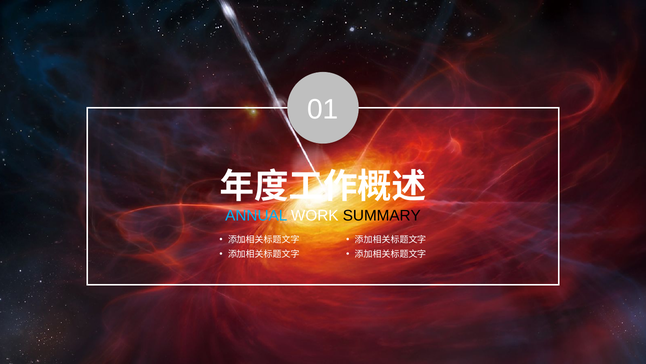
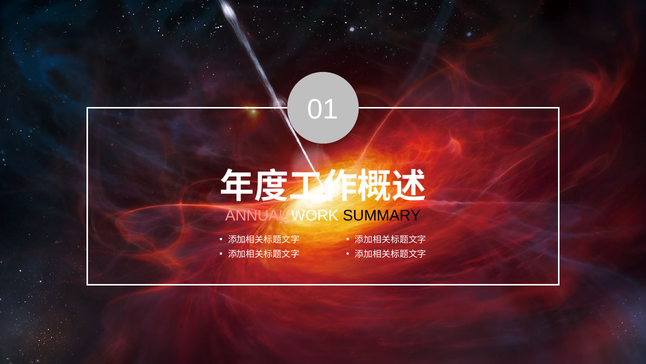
ANNUAL colour: light blue -> pink (256, 215)
